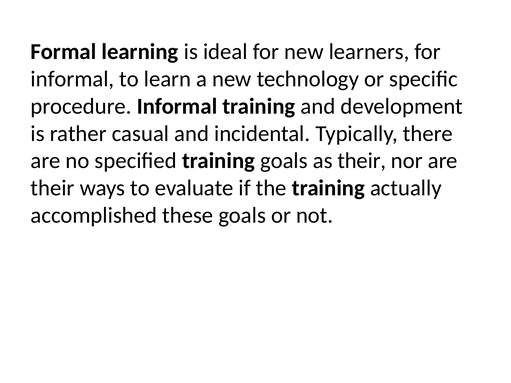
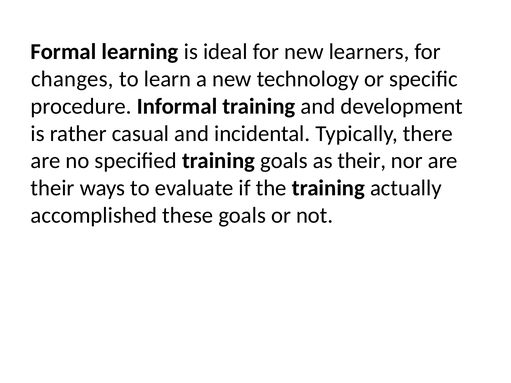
informal: informal -> changes (72, 79)
